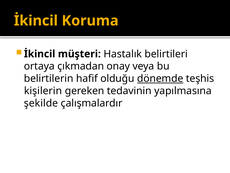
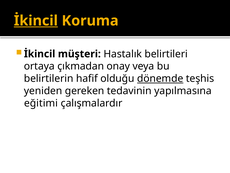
İkincil underline: none -> present (36, 21)
kişilerin: kişilerin -> yeniden (43, 91)
şekilde: şekilde -> eğitimi (41, 103)
